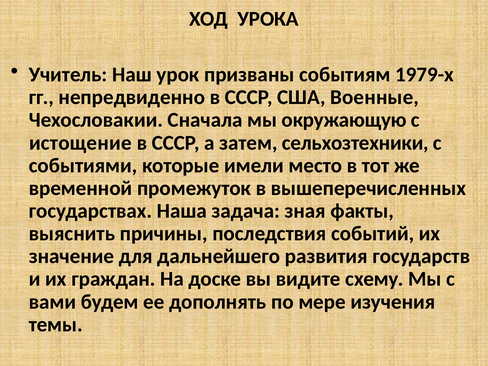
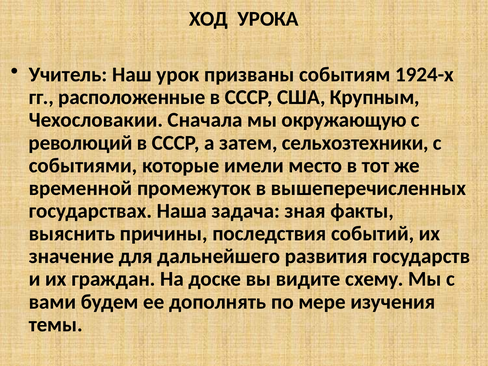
1979-х: 1979-х -> 1924-х (425, 75)
непредвиденно: непредвиденно -> расположенные (132, 97)
Военные: Военные -> Крупным (375, 97)
истощение: истощение -> революций (81, 143)
